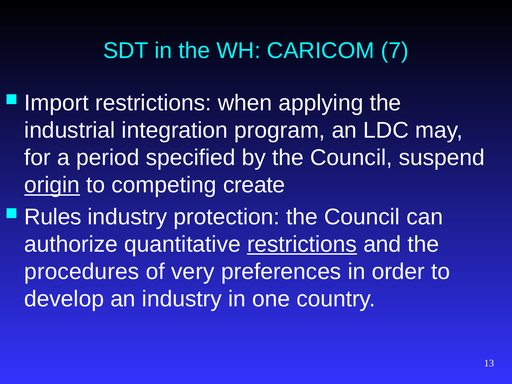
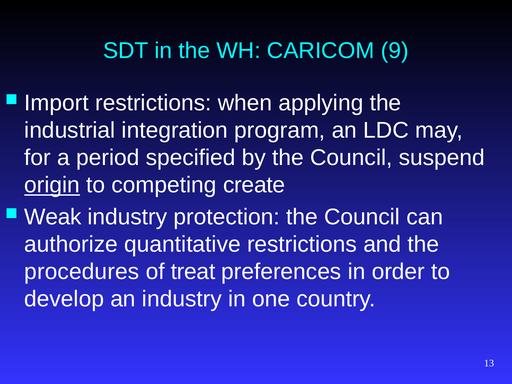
7: 7 -> 9 (395, 51)
Rules: Rules -> Weak (53, 217)
restrictions underline: present -> none (302, 244)
very: very -> treat (193, 272)
